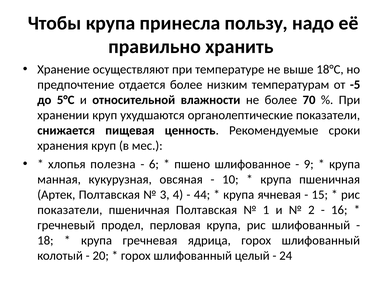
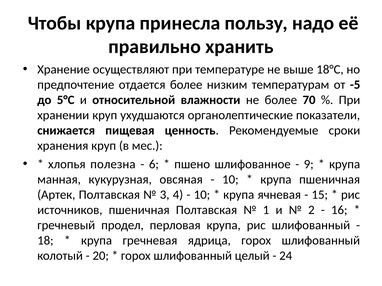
44: 44 -> 10 (202, 195)
показатели: показатели -> источников (70, 210)
